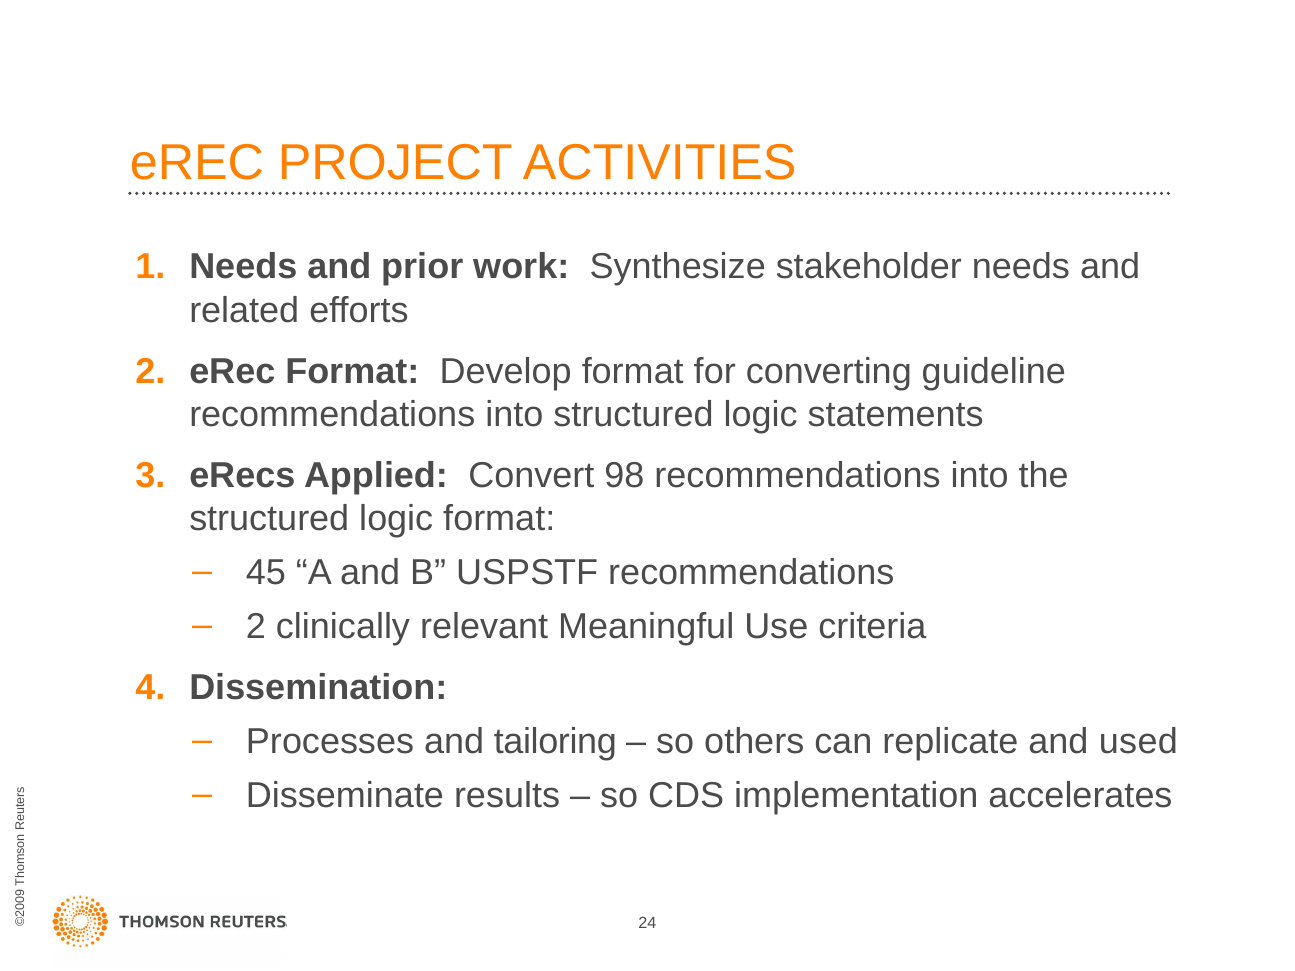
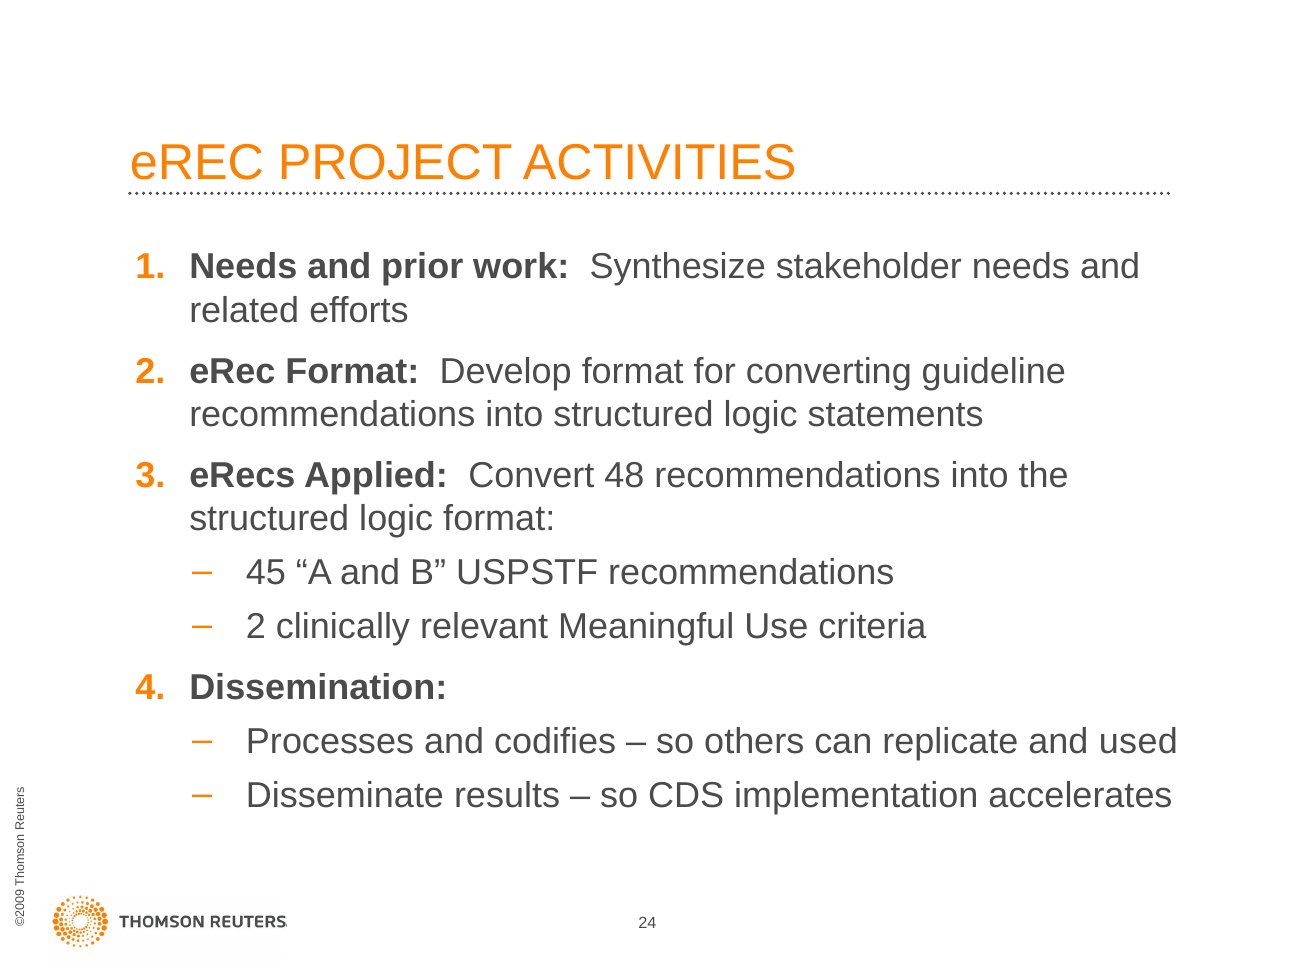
98: 98 -> 48 (624, 476)
tailoring: tailoring -> codifies (555, 742)
